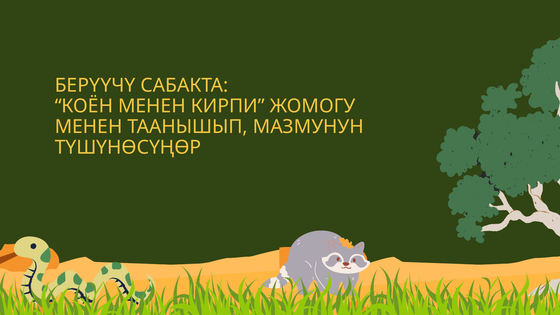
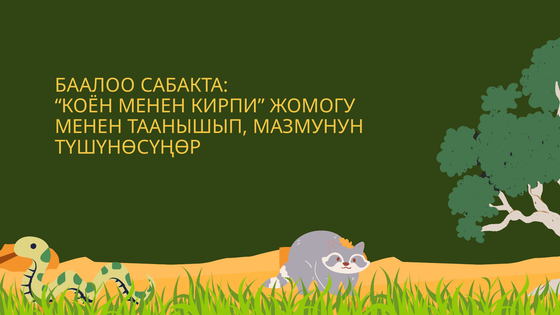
БЕРҮҮЧҮ: БЕРҮҮЧҮ -> БААЛОО (95, 86)
